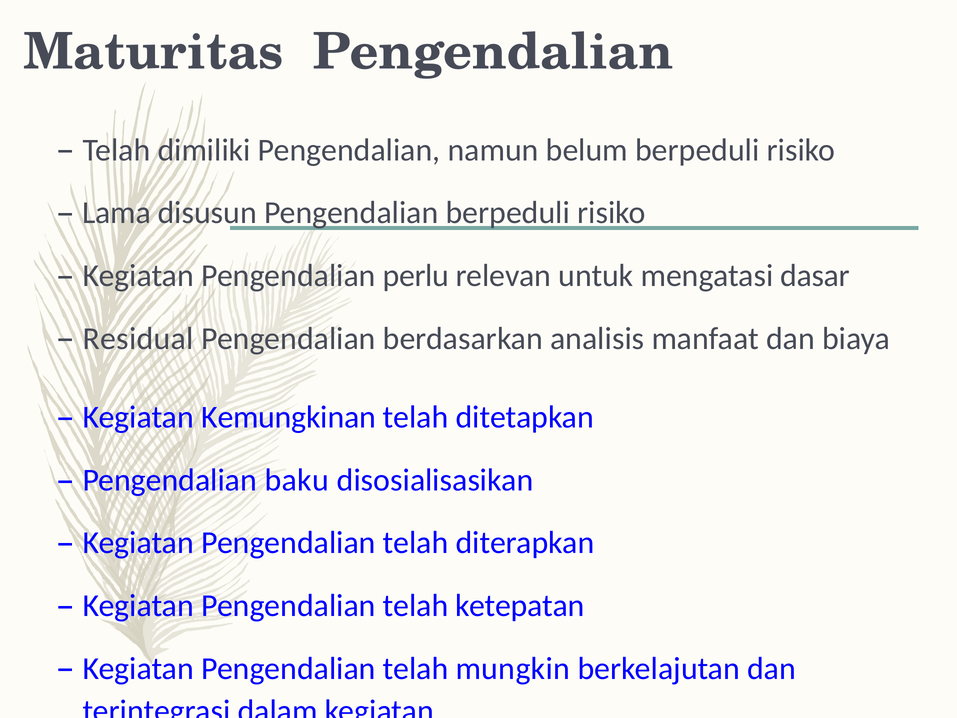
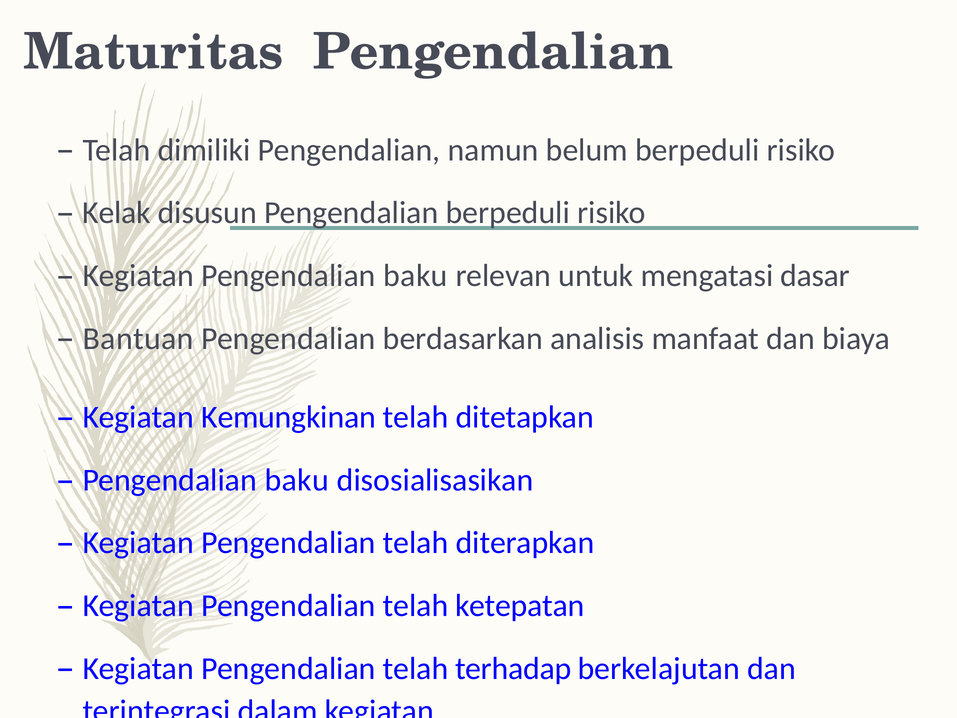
Lama: Lama -> Kelak (117, 213)
Kegiatan Pengendalian perlu: perlu -> baku (416, 276)
Residual: Residual -> Bantuan (138, 338)
mungkin: mungkin -> terhadap (513, 668)
